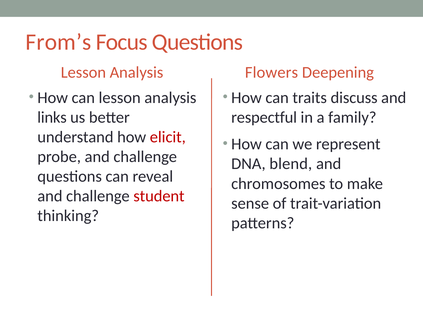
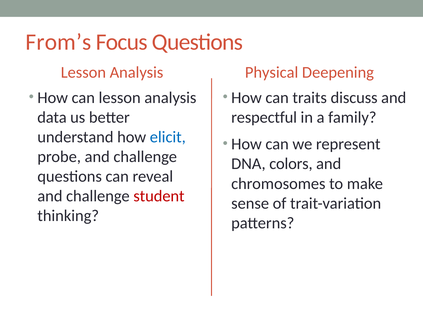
Flowers: Flowers -> Physical (272, 72)
links: links -> data (52, 117)
elicit colour: red -> blue (168, 137)
blend: blend -> colors (291, 164)
